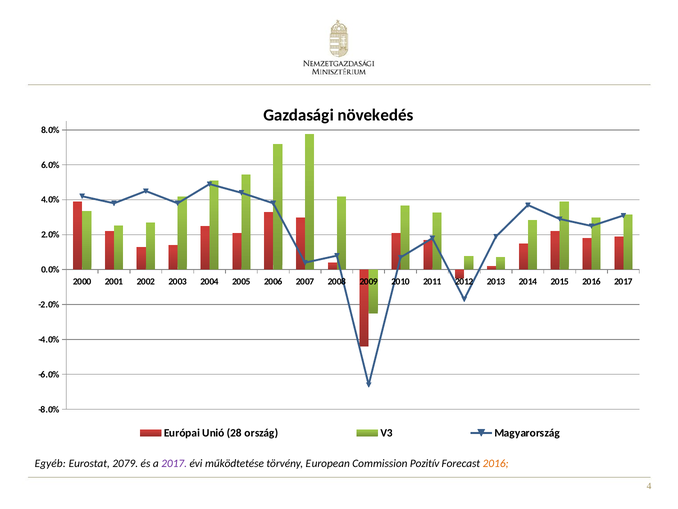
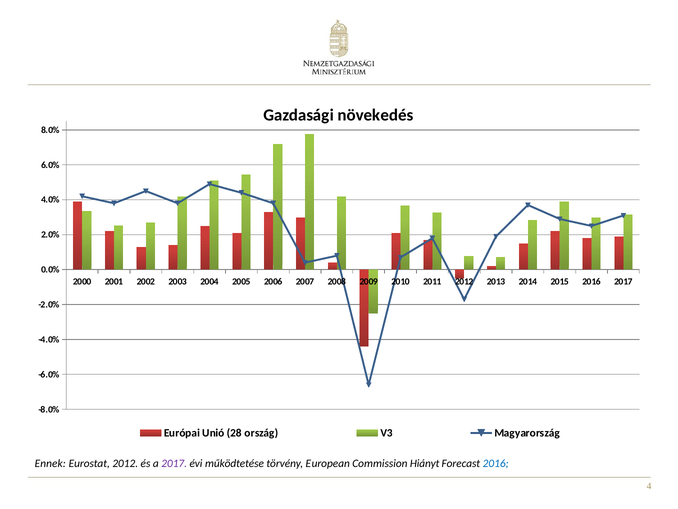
Egyéb: Egyéb -> Ennek (50, 463)
Eurostat 2079: 2079 -> 2012 (125, 463)
Pozitív: Pozitív -> Hiányt (425, 463)
2016 colour: orange -> blue (496, 463)
